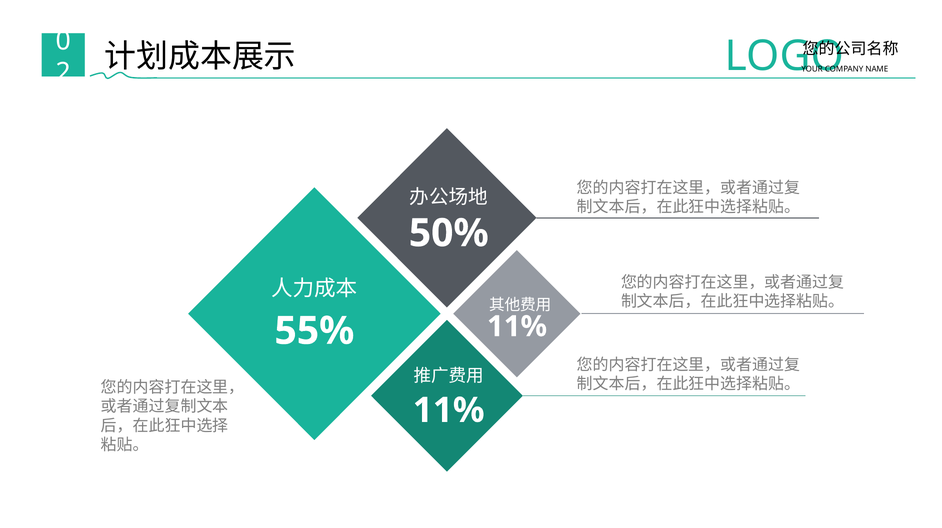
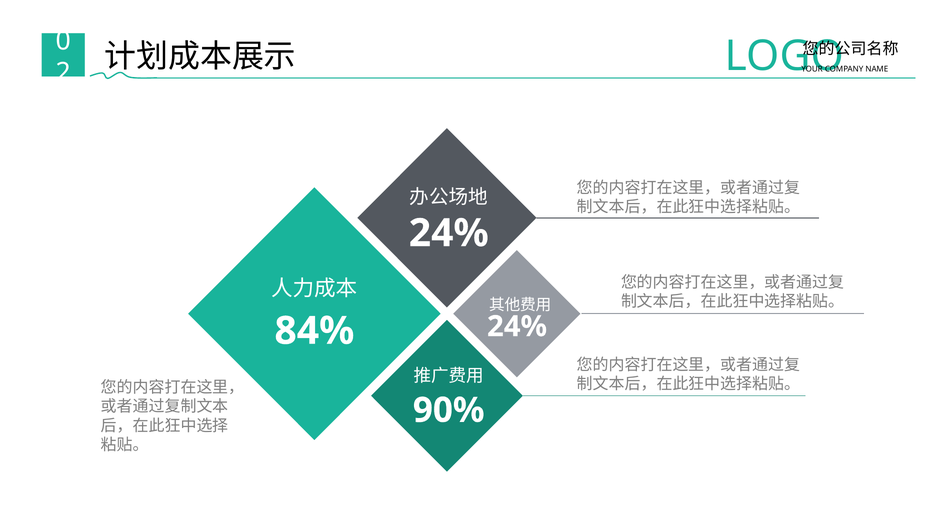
50%: 50% -> 24% (449, 233)
11%: 11% -> 24% (517, 326)
55%: 55% -> 84% (314, 331)
11%: 11% -> 90% (449, 410)
